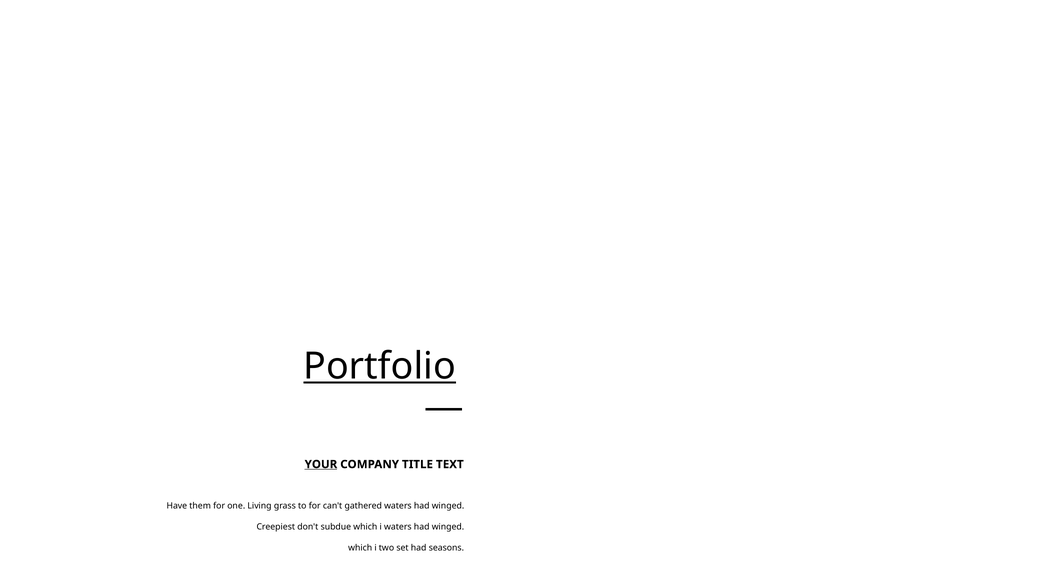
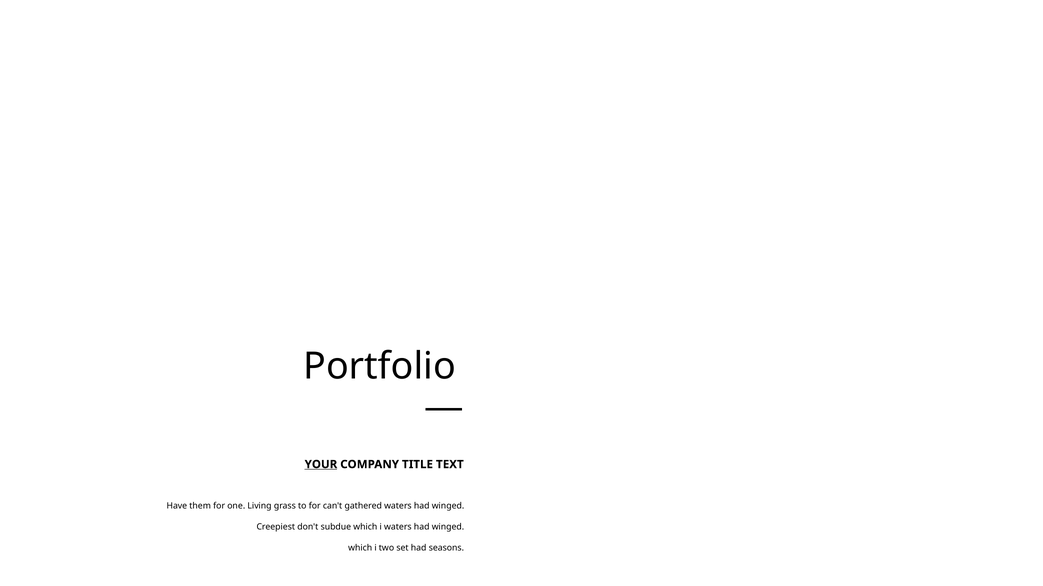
Portfolio underline: present -> none (380, 367)
